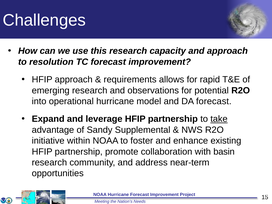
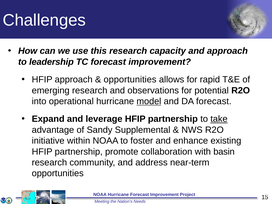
resolution: resolution -> leadership (51, 62)
requirements: requirements -> opportunities (130, 80)
model underline: none -> present (149, 101)
